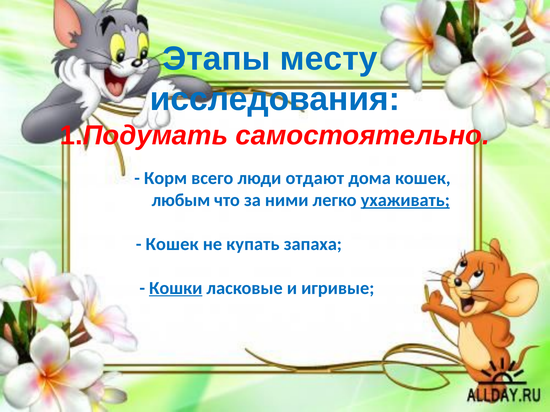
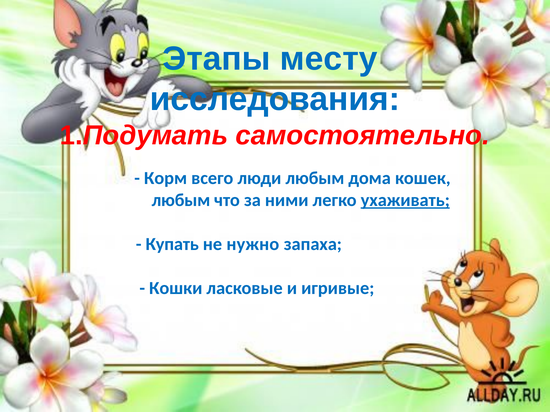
люди отдают: отдают -> любым (315, 178)
Кошек: Кошек -> Купать (172, 244)
купать: купать -> нужно (253, 244)
Кошки underline: present -> none (176, 288)
